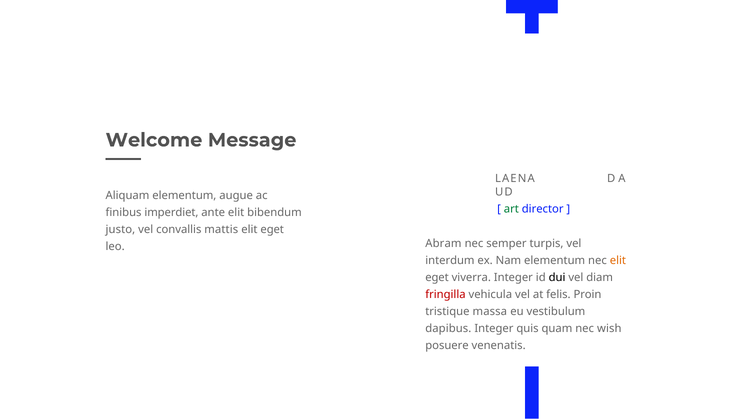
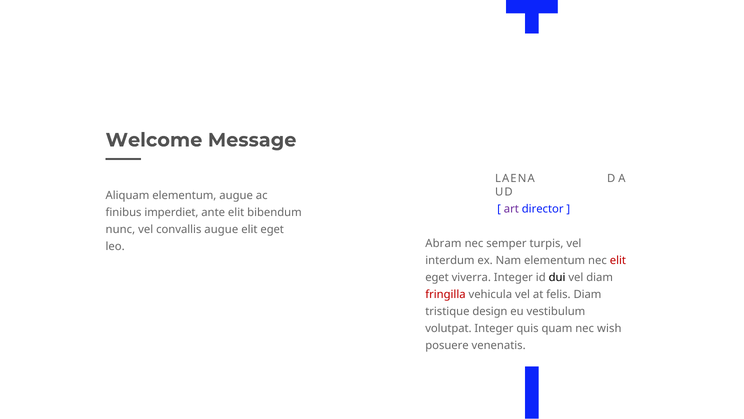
art colour: green -> purple (511, 209)
justo: justo -> nunc (120, 229)
convallis mattis: mattis -> augue (221, 229)
elit colour: orange -> red (618, 260)
felis Proin: Proin -> Diam (587, 294)
massa: massa -> design (490, 311)
dapibus: dapibus -> volutpat (448, 328)
